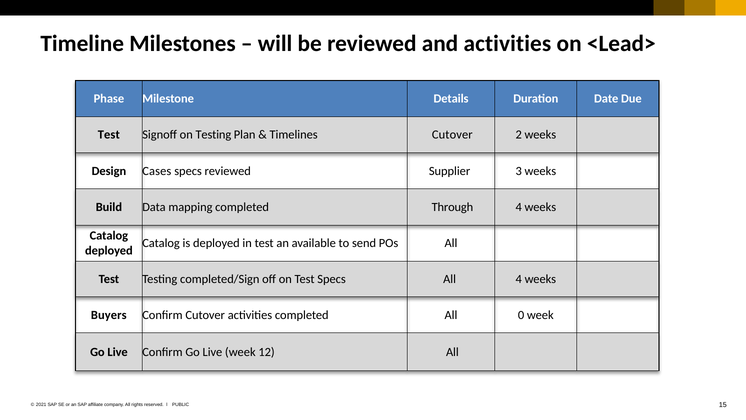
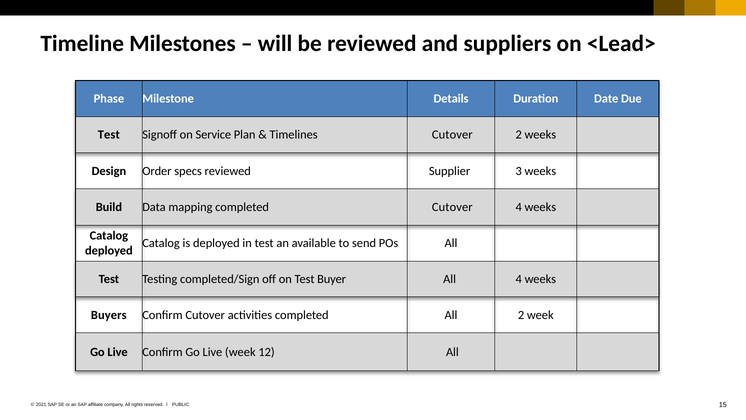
and activities: activities -> suppliers (507, 44)
on Testing: Testing -> Service (213, 135)
Cases: Cases -> Order (157, 171)
completed Through: Through -> Cutover (452, 207)
Test Specs: Specs -> Buyer (332, 279)
All 0: 0 -> 2 (521, 315)
